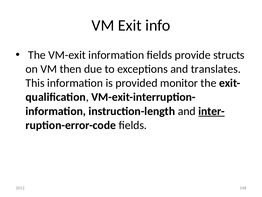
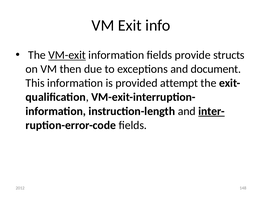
VM-exit underline: none -> present (67, 55)
translates: translates -> document (216, 69)
monitor: monitor -> attempt (179, 83)
